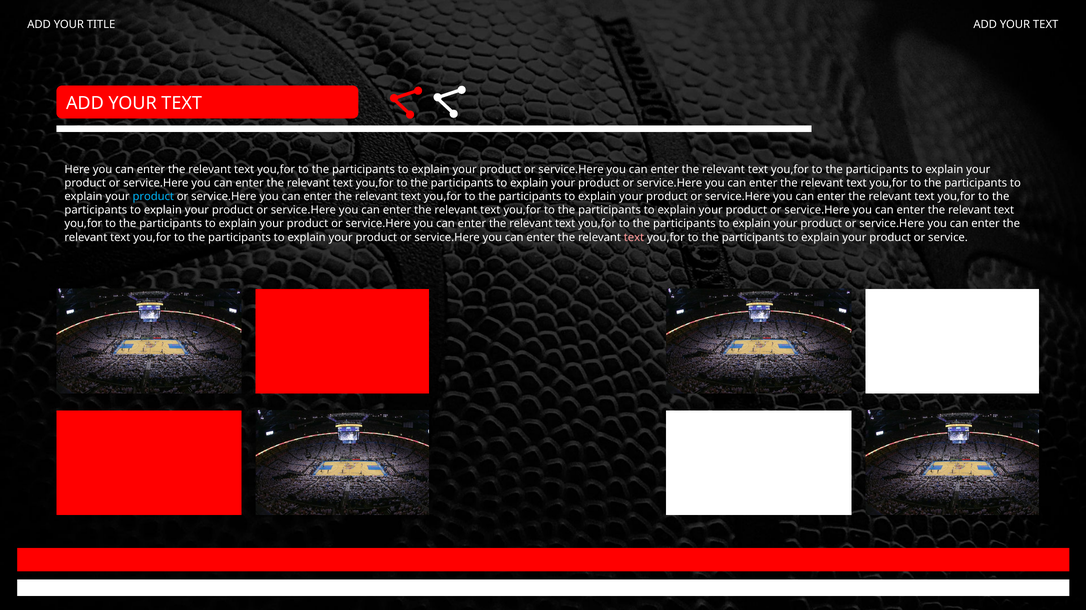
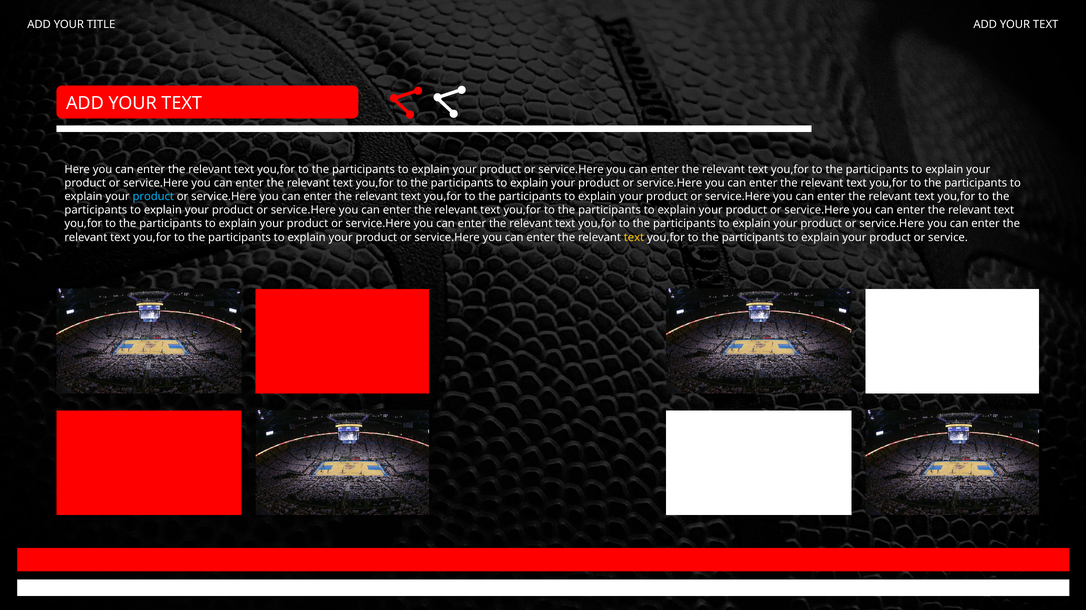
text colour: pink -> yellow (634, 237)
